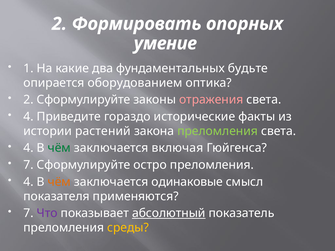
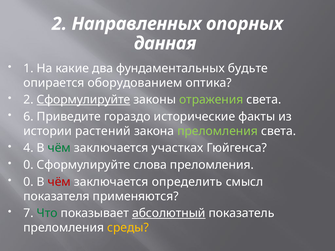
Формировать: Формировать -> Направленных (137, 24)
умение: умение -> данная (165, 43)
Сформулируйте underline: none -> present (83, 100)
отражения colour: pink -> light green (211, 100)
4: 4 -> 6 (28, 117)
включая: включая -> участках (177, 148)
7: 7 -> 0 (28, 165)
остро: остро -> слова (150, 165)
4: 4 -> 0 (28, 182)
чём colour: orange -> red (59, 182)
одинаковые: одинаковые -> определить (187, 182)
Что colour: purple -> green (47, 213)
